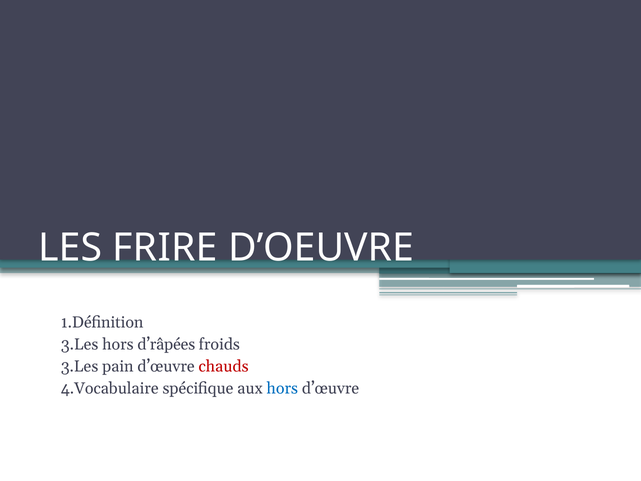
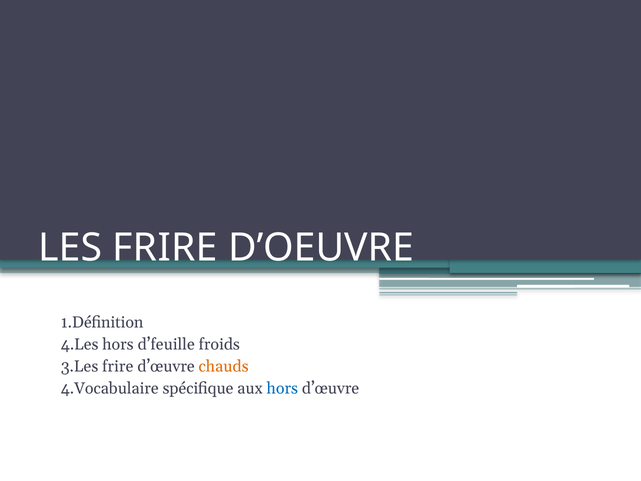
3.Les: 3.Les -> 4.Les (80, 344)
d’râpées: d’râpées -> d’feuille (166, 344)
3.Les pain: pain -> frire (118, 366)
chauds colour: red -> orange (224, 366)
